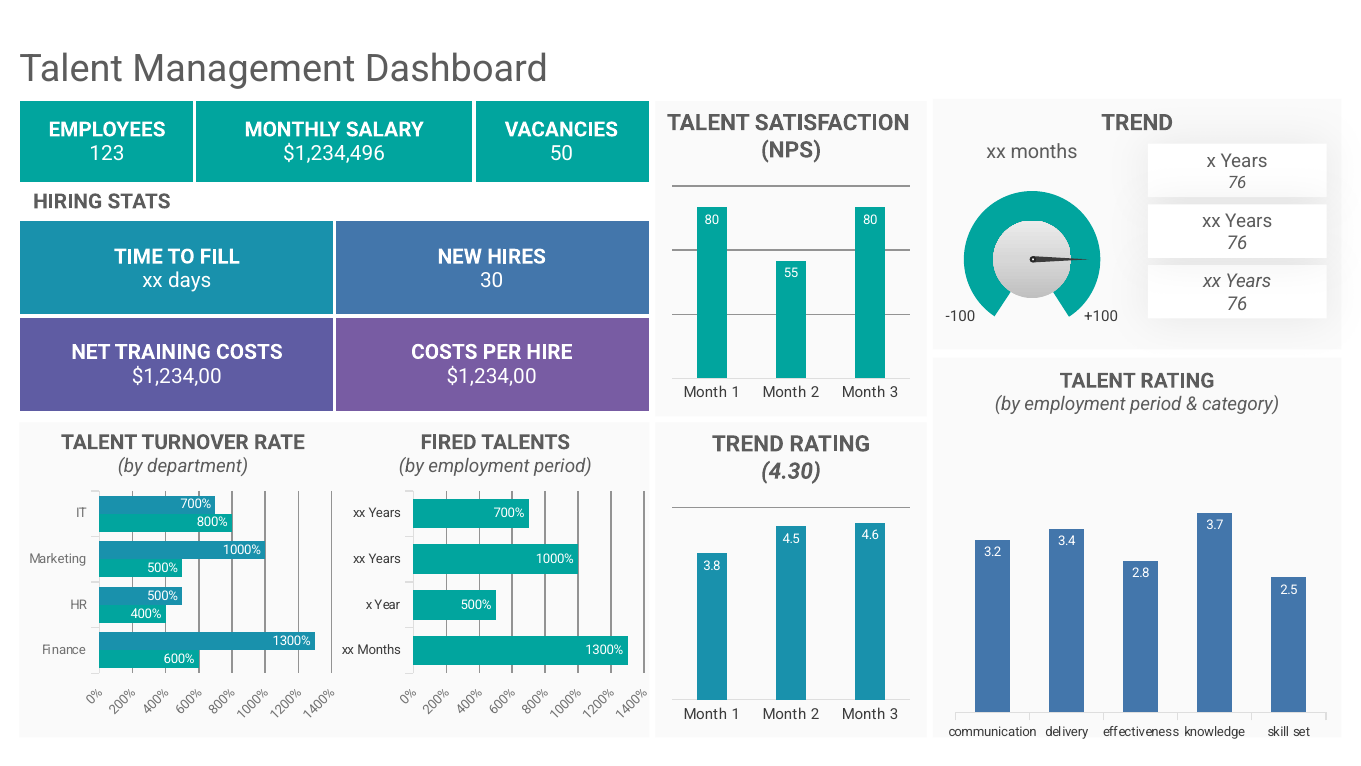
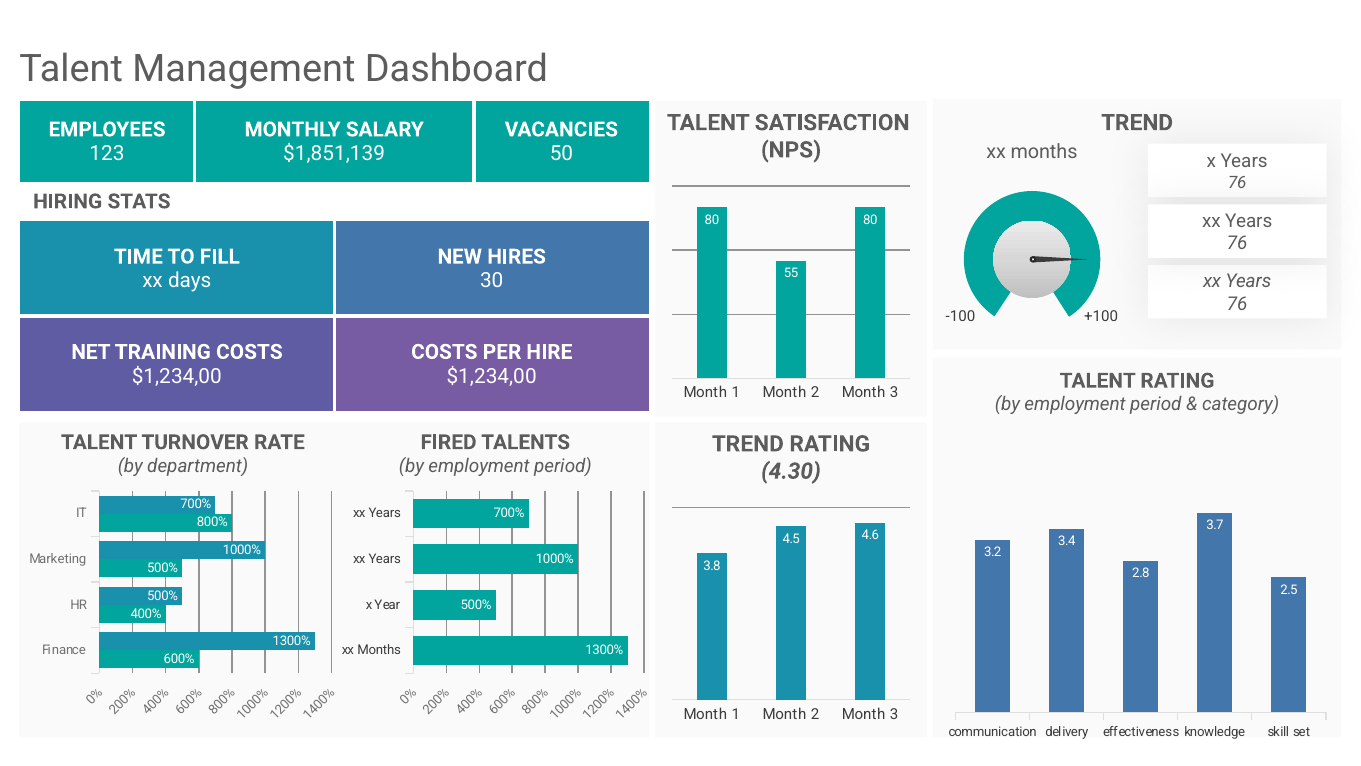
$1,234,496: $1,234,496 -> $1,851,139 (334, 154)
